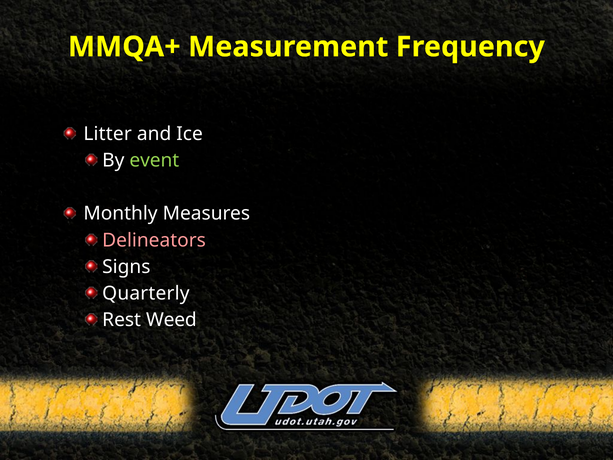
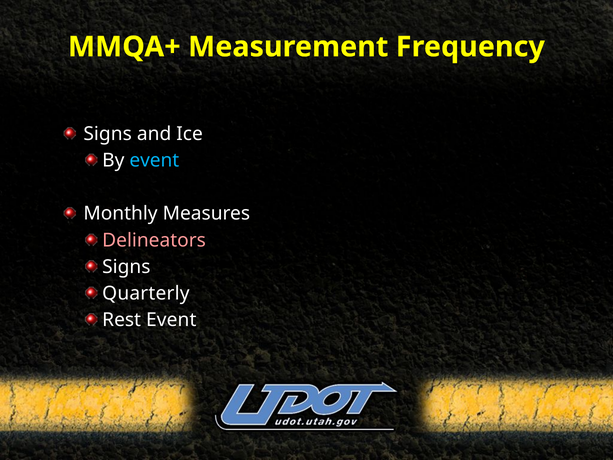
Litter: Litter -> Signs (108, 134)
event colour: light green -> light blue (154, 160)
Rest Weed: Weed -> Event (171, 320)
